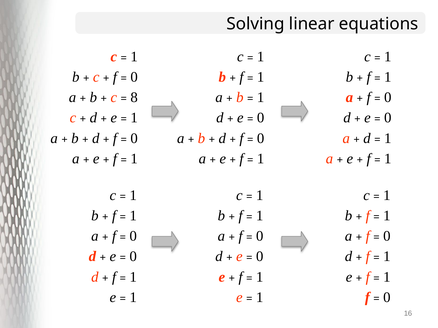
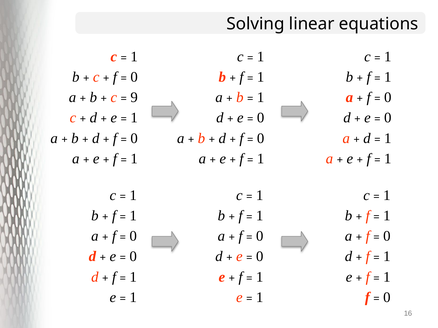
8: 8 -> 9 (134, 98)
